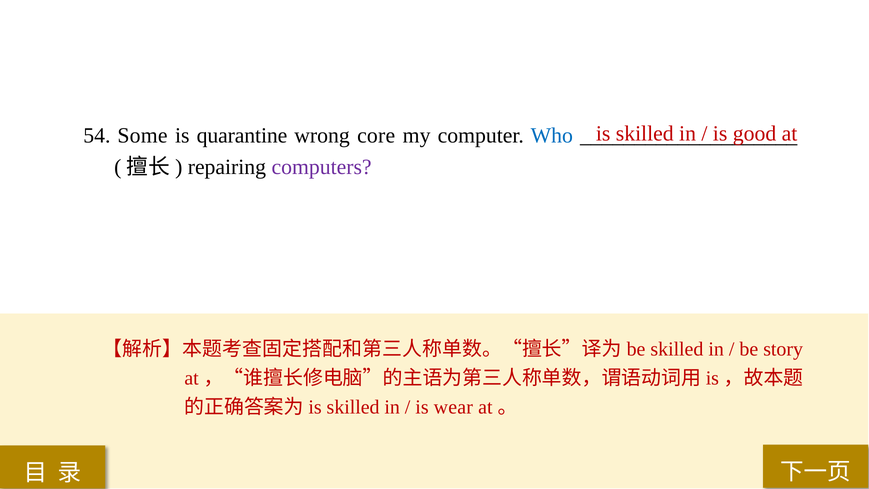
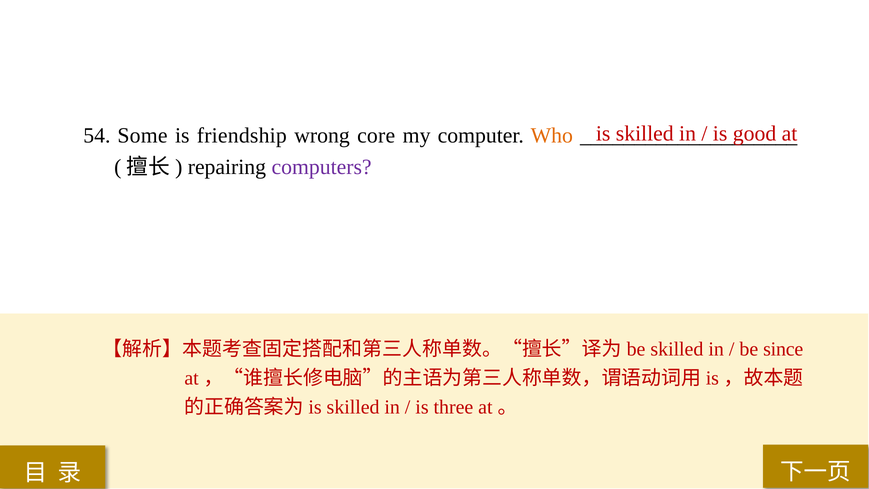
quarantine: quarantine -> friendship (242, 136)
Who colour: blue -> orange (552, 136)
story: story -> since (783, 349)
wear: wear -> three (453, 407)
